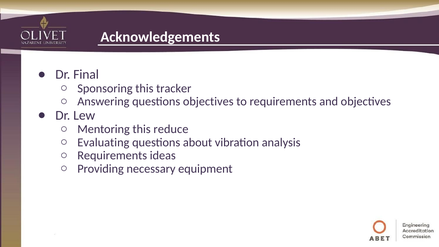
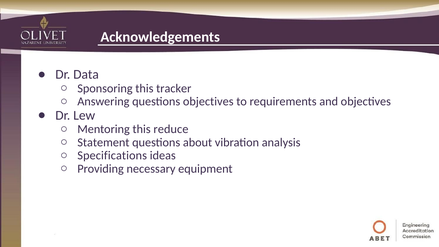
Final: Final -> Data (86, 75)
Evaluating: Evaluating -> Statement (103, 142)
Requirements: Requirements -> Specifications (112, 156)
